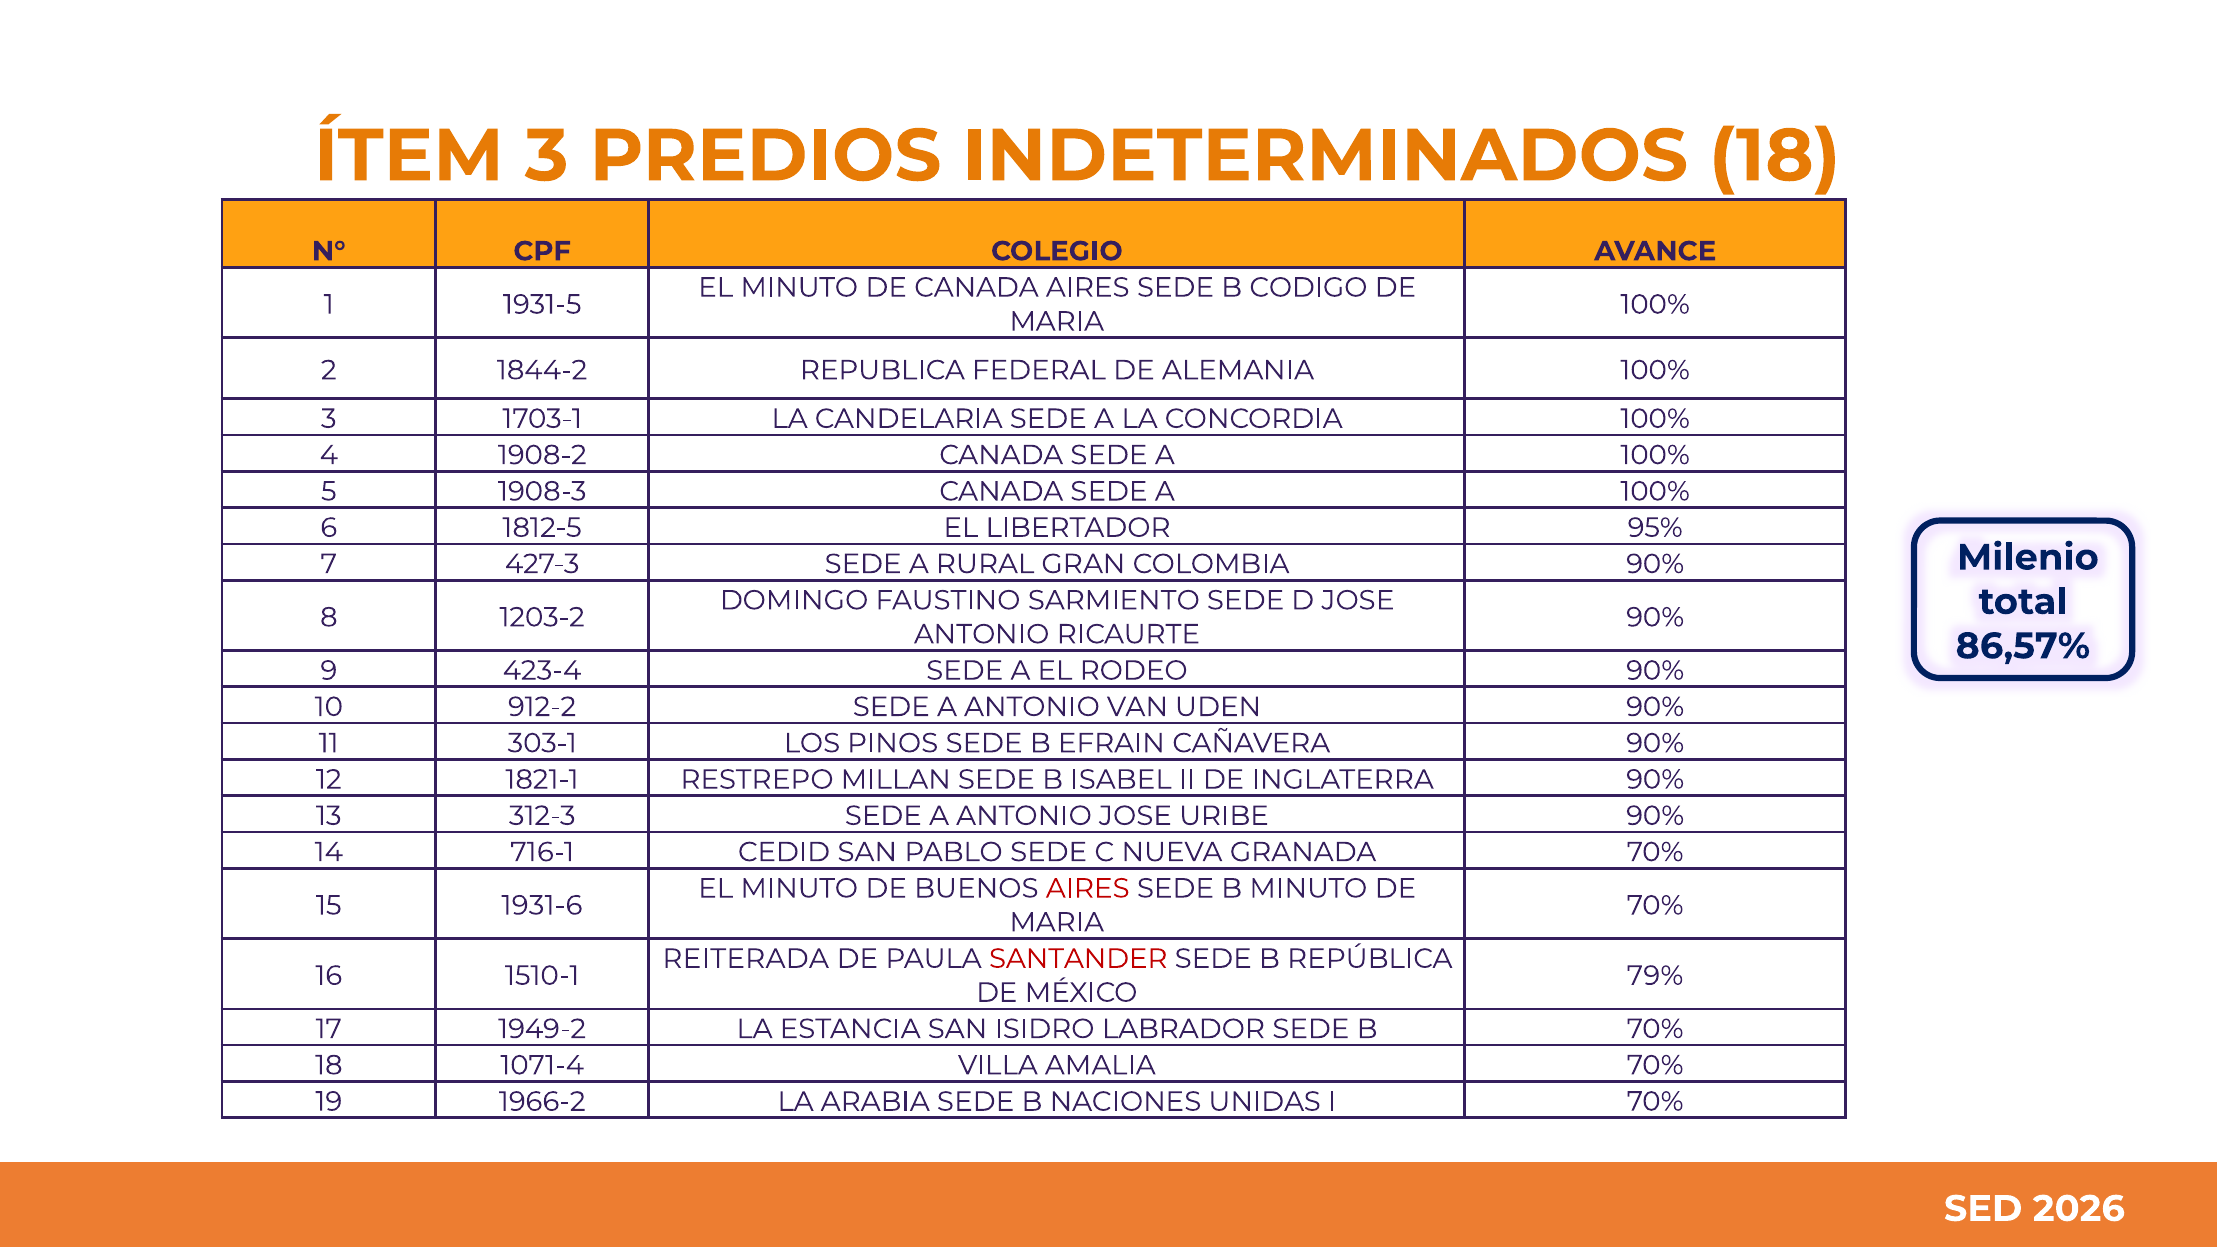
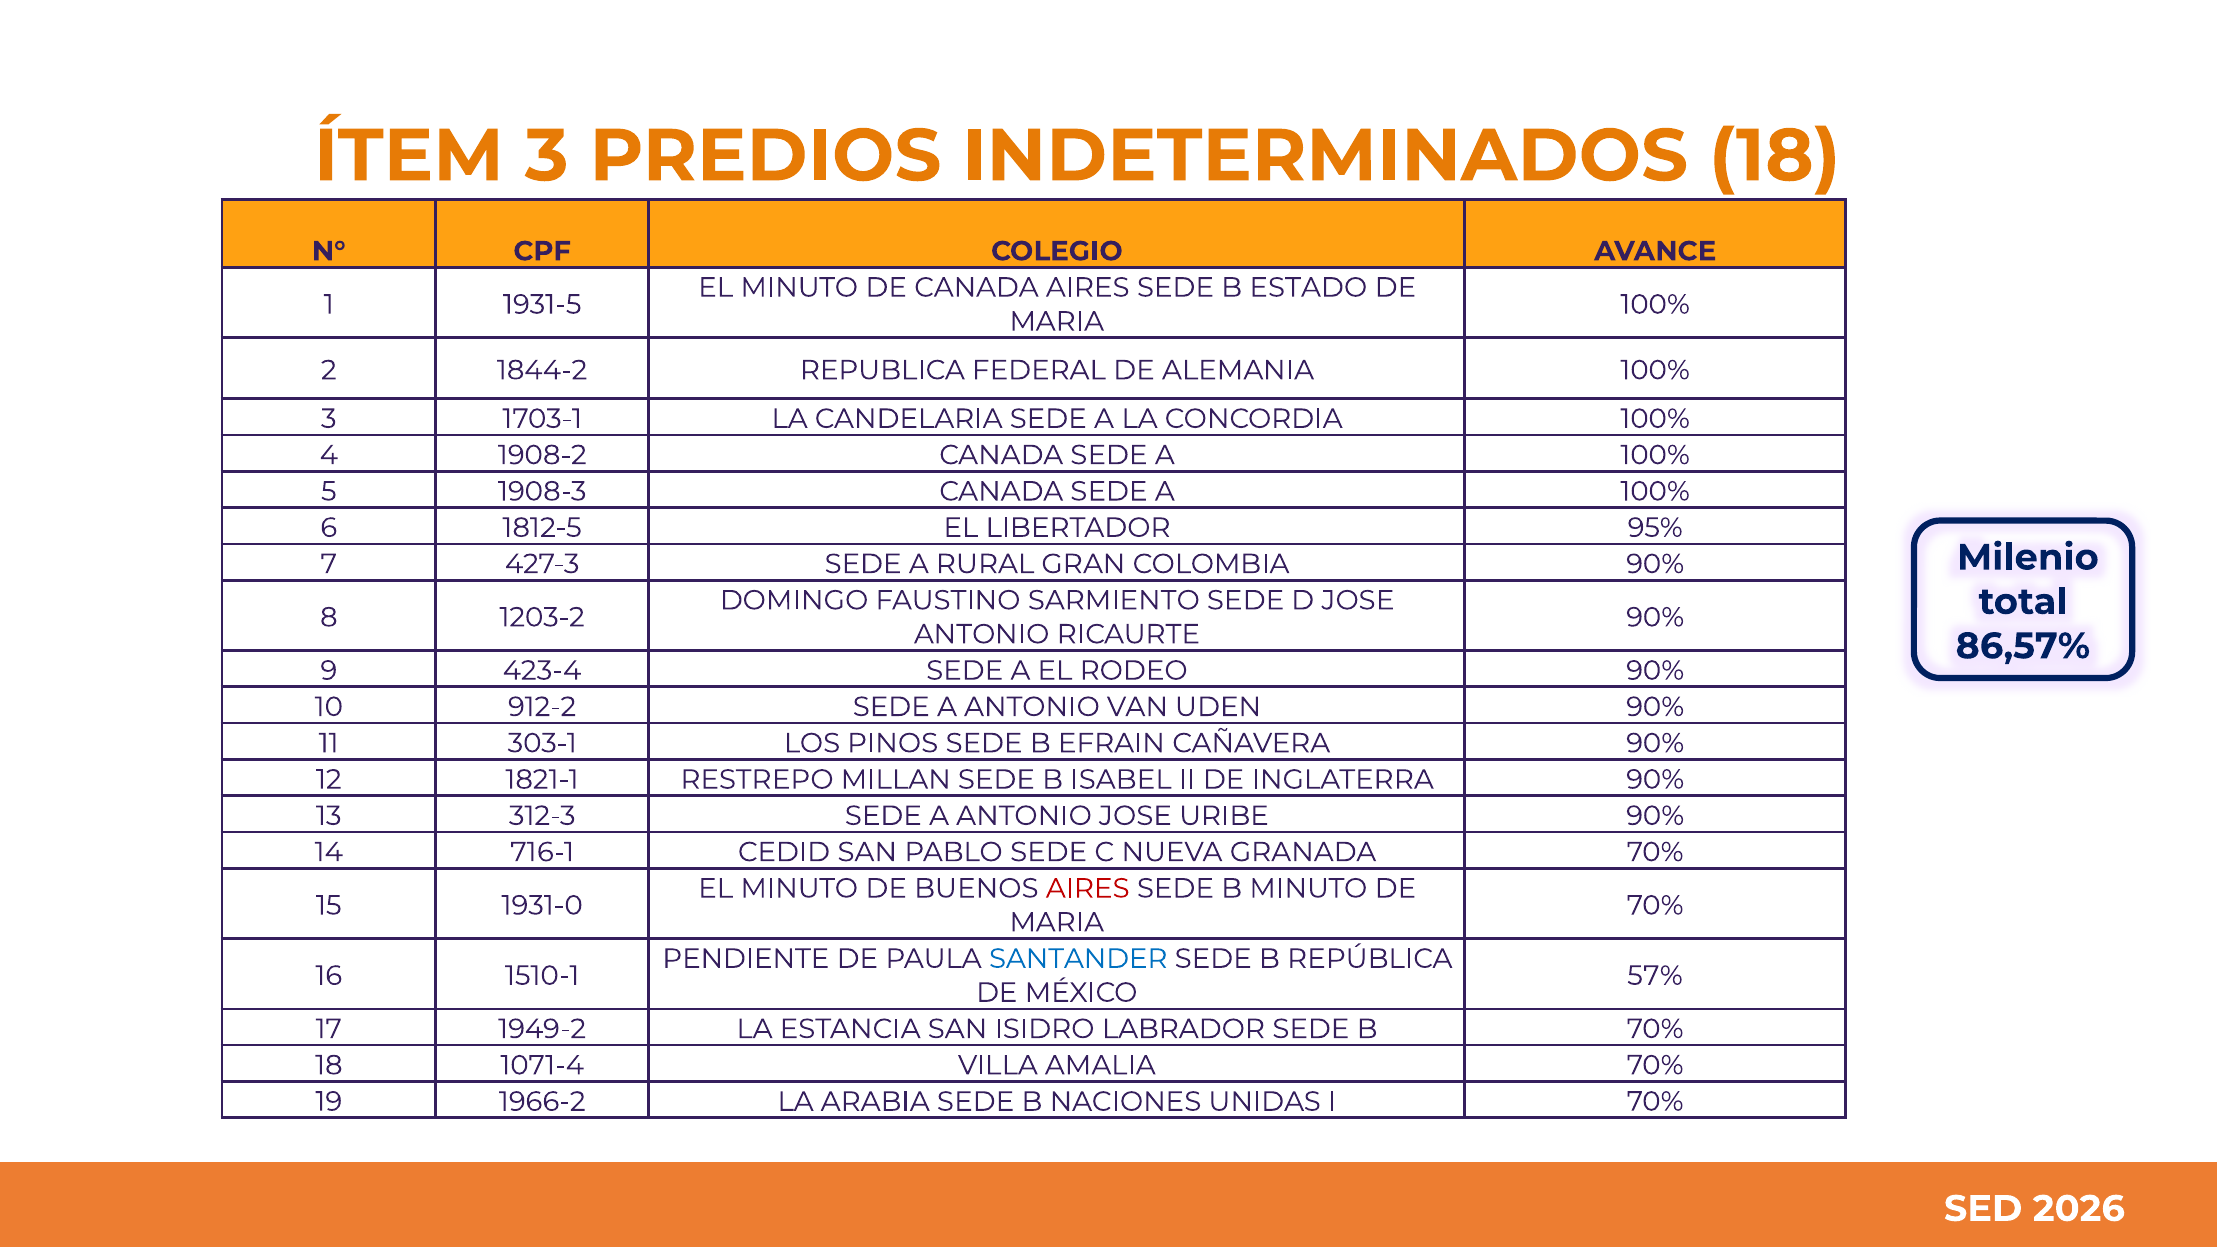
CODIGO: CODIGO -> ESTADO (1308, 288)
1931-6: 1931-6 -> 1931-0 (542, 905)
REITERADA: REITERADA -> PENDIENTE (746, 959)
SANTANDER colour: red -> blue (1078, 959)
79%: 79% -> 57% (1655, 976)
